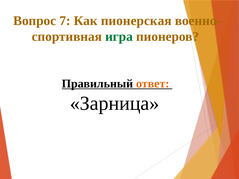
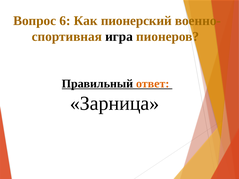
7: 7 -> 6 (65, 21)
пионерская: пионерская -> пионерский (136, 21)
игра colour: green -> black (119, 37)
